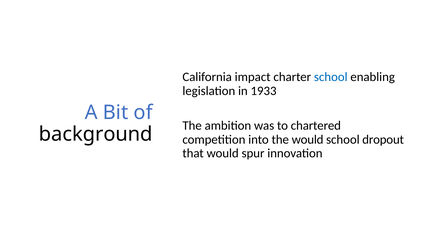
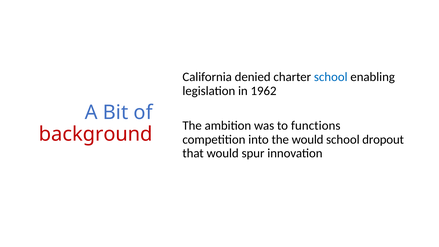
impact: impact -> denied (253, 77)
1933: 1933 -> 1962 (264, 91)
chartered: chartered -> functions (316, 126)
background colour: black -> red (96, 134)
